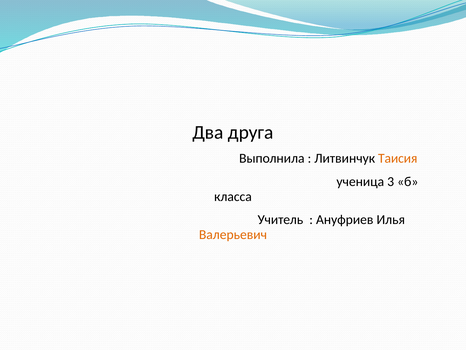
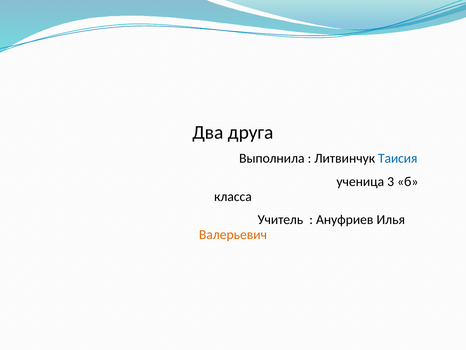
Таисия colour: orange -> blue (398, 158)
